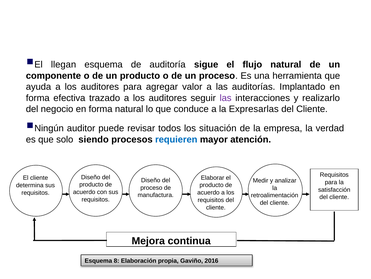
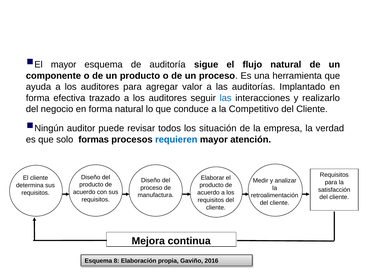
El llegan: llegan -> mayor (64, 64)
las colour: purple -> blue (226, 98)
Expresarlas: Expresarlas -> Competitivo (254, 109)
siendo: siendo -> formas (94, 139)
